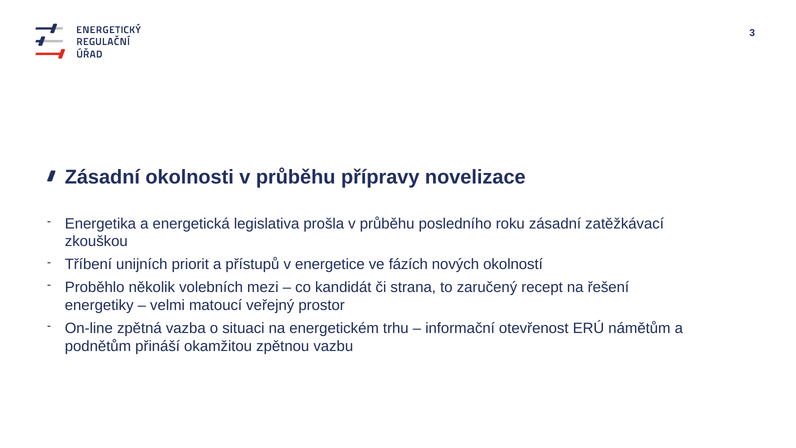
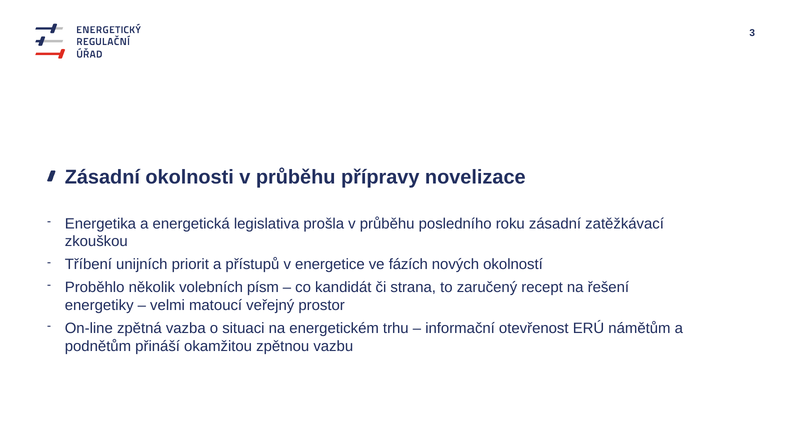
mezi: mezi -> písm (263, 287)
